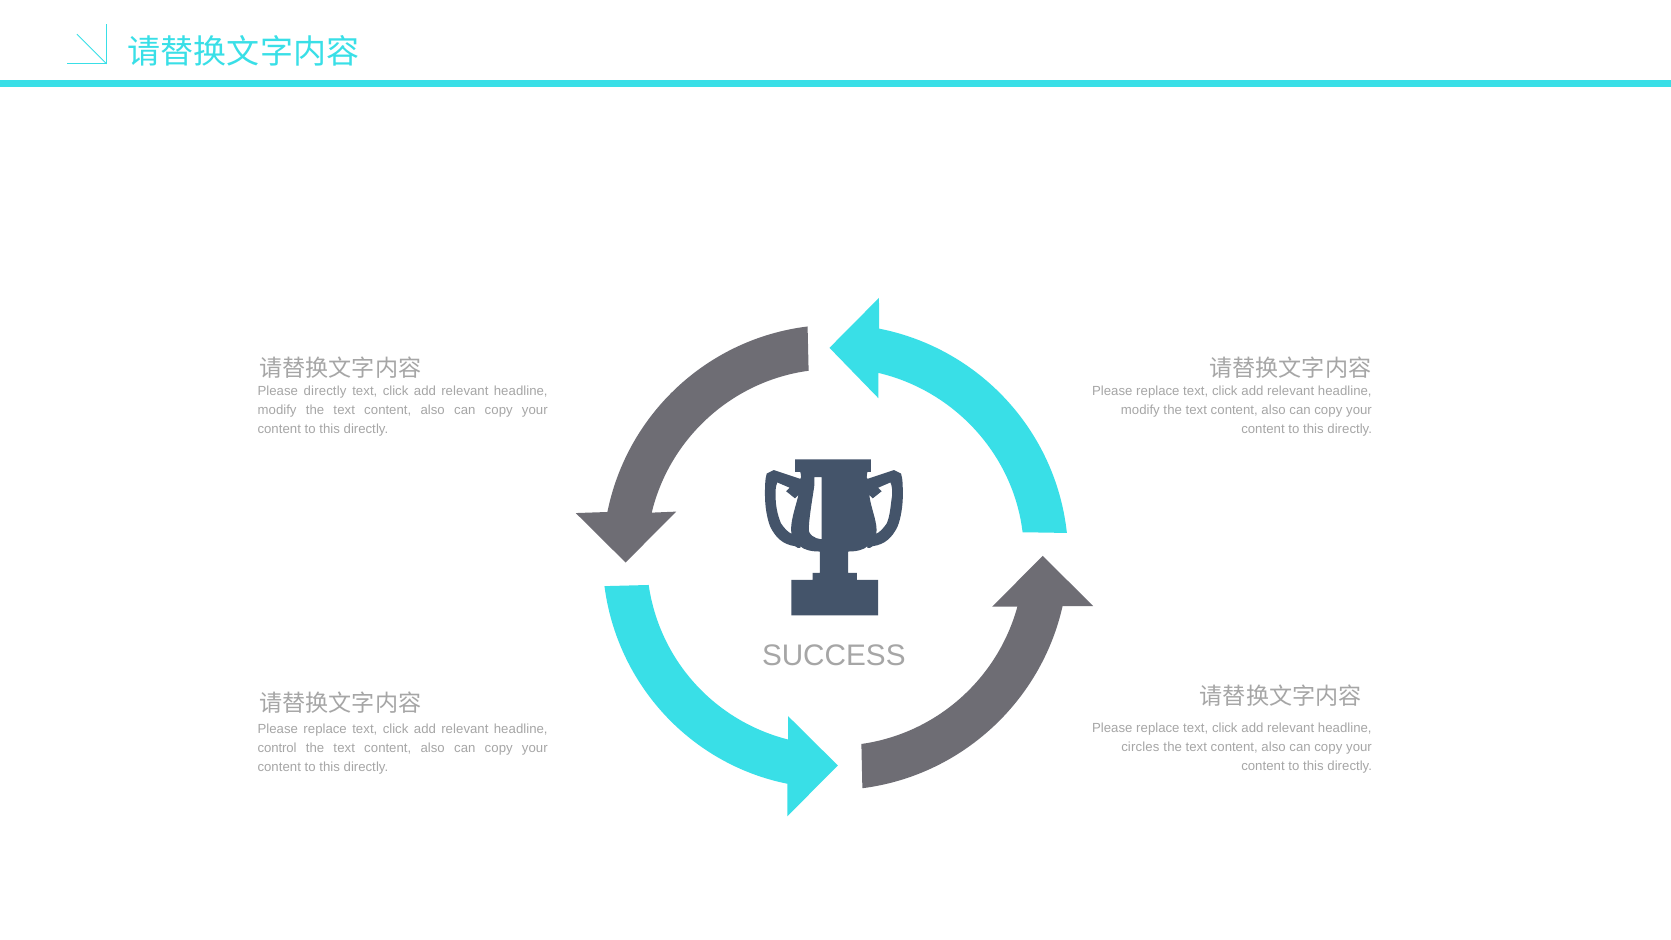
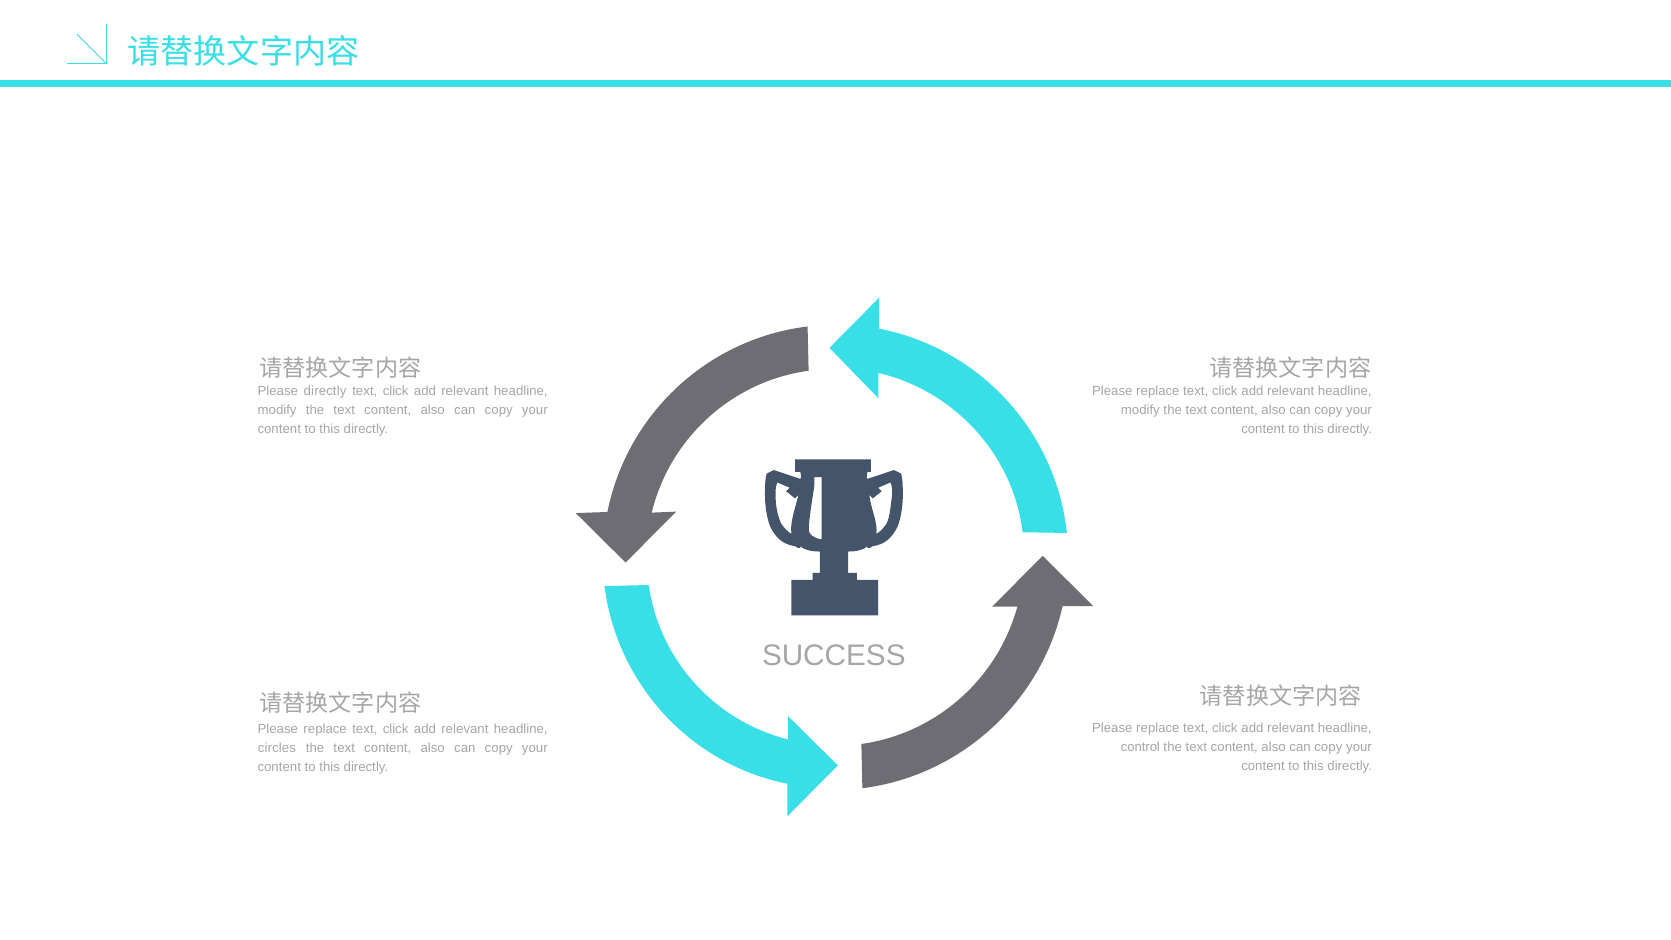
circles: circles -> control (1140, 747)
control: control -> circles (277, 748)
